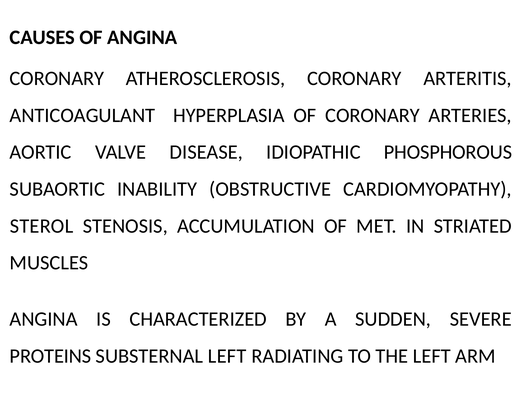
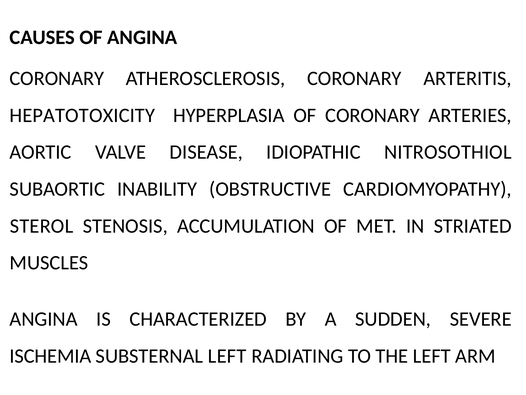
ANTICOAGULANT: ANTICOAGULANT -> HEPATOTOXICITY (82, 115)
PHOSPHOROUS: PHOSPHOROUS -> NITROSOTHIOL (448, 152)
PROTEINS: PROTEINS -> ISCHEMIA (50, 356)
